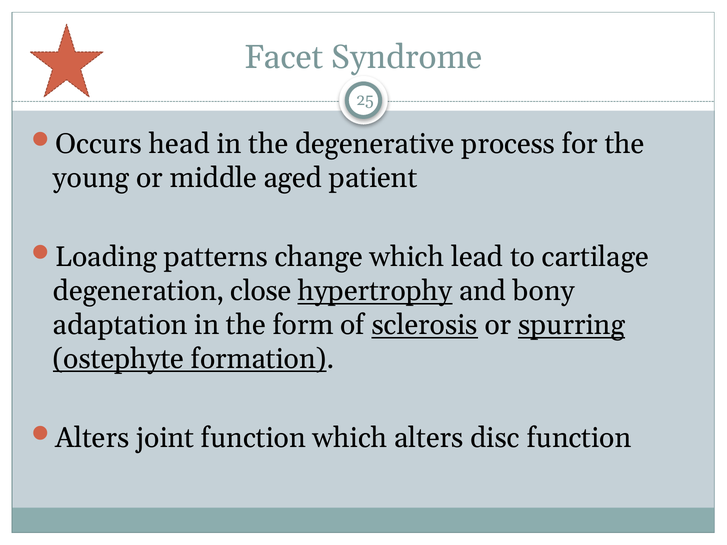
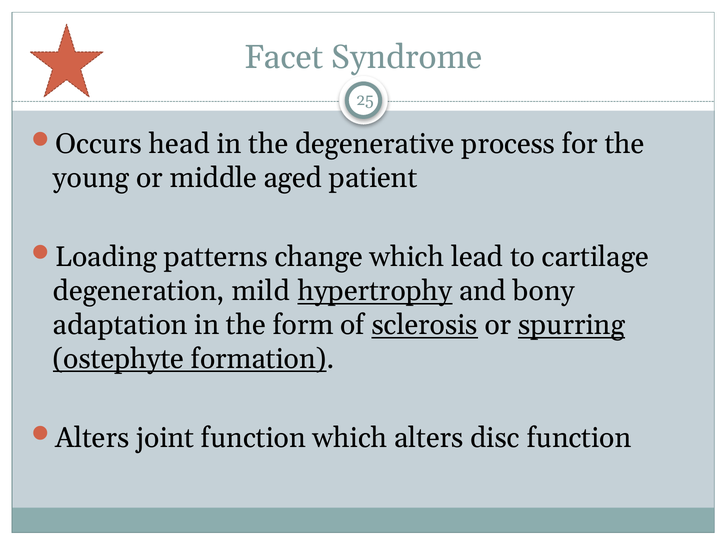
close: close -> mild (261, 291)
